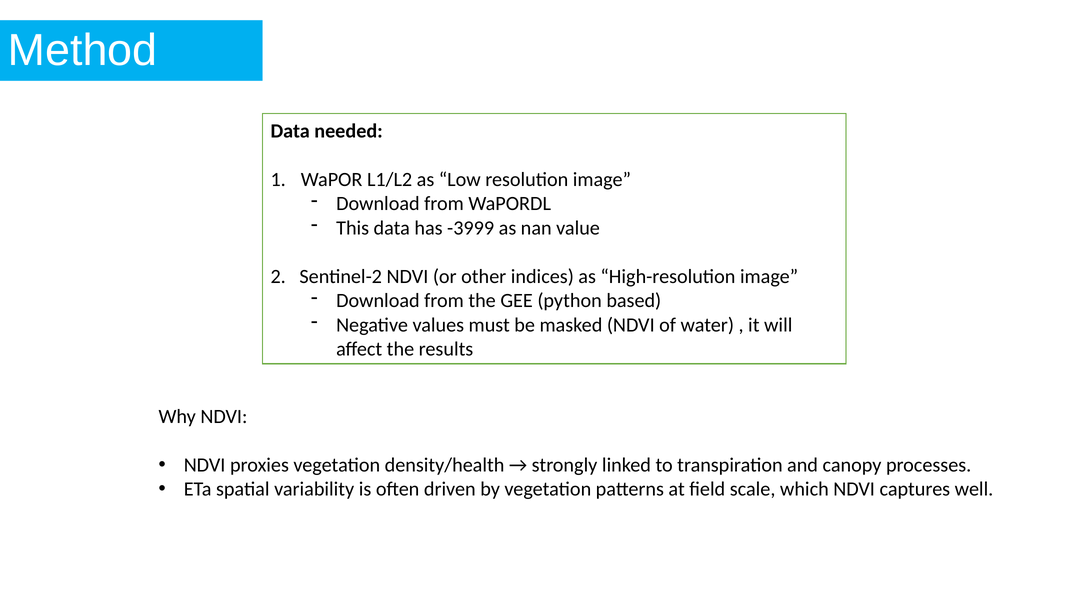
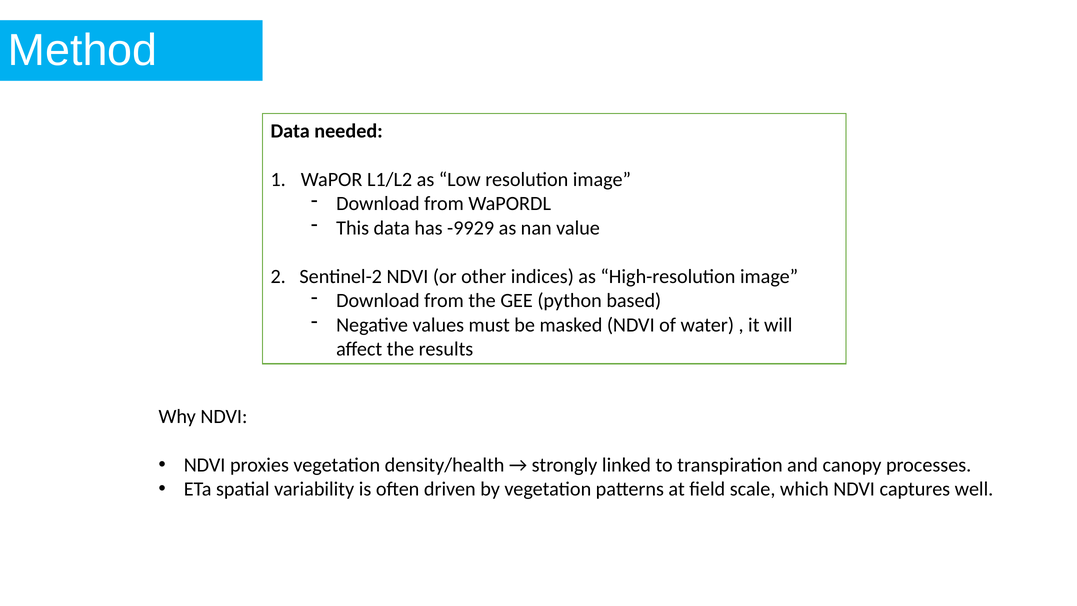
-3999: -3999 -> -9929 (471, 228)
